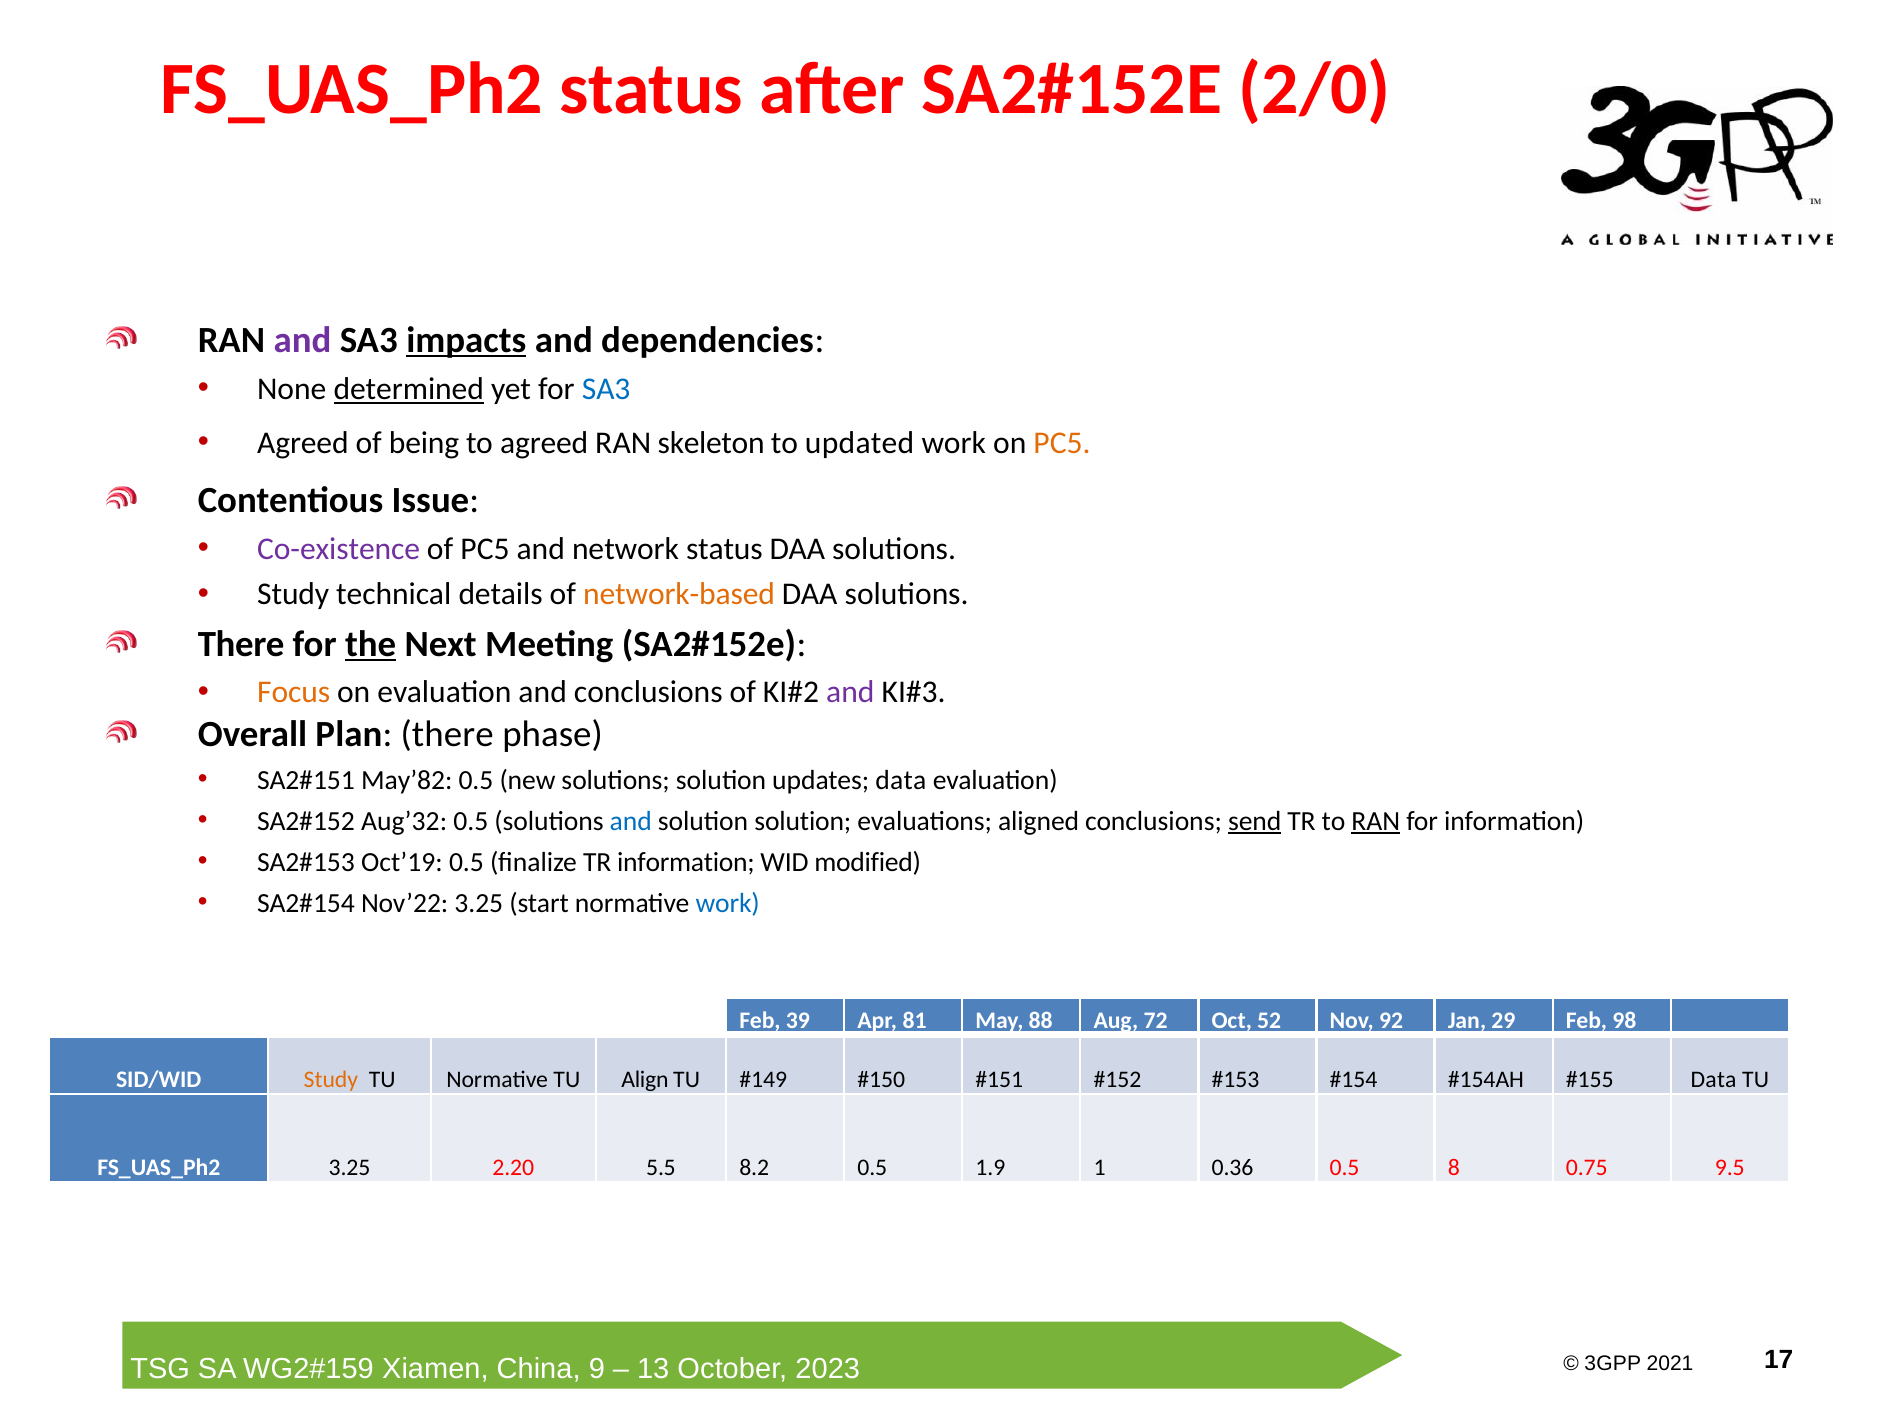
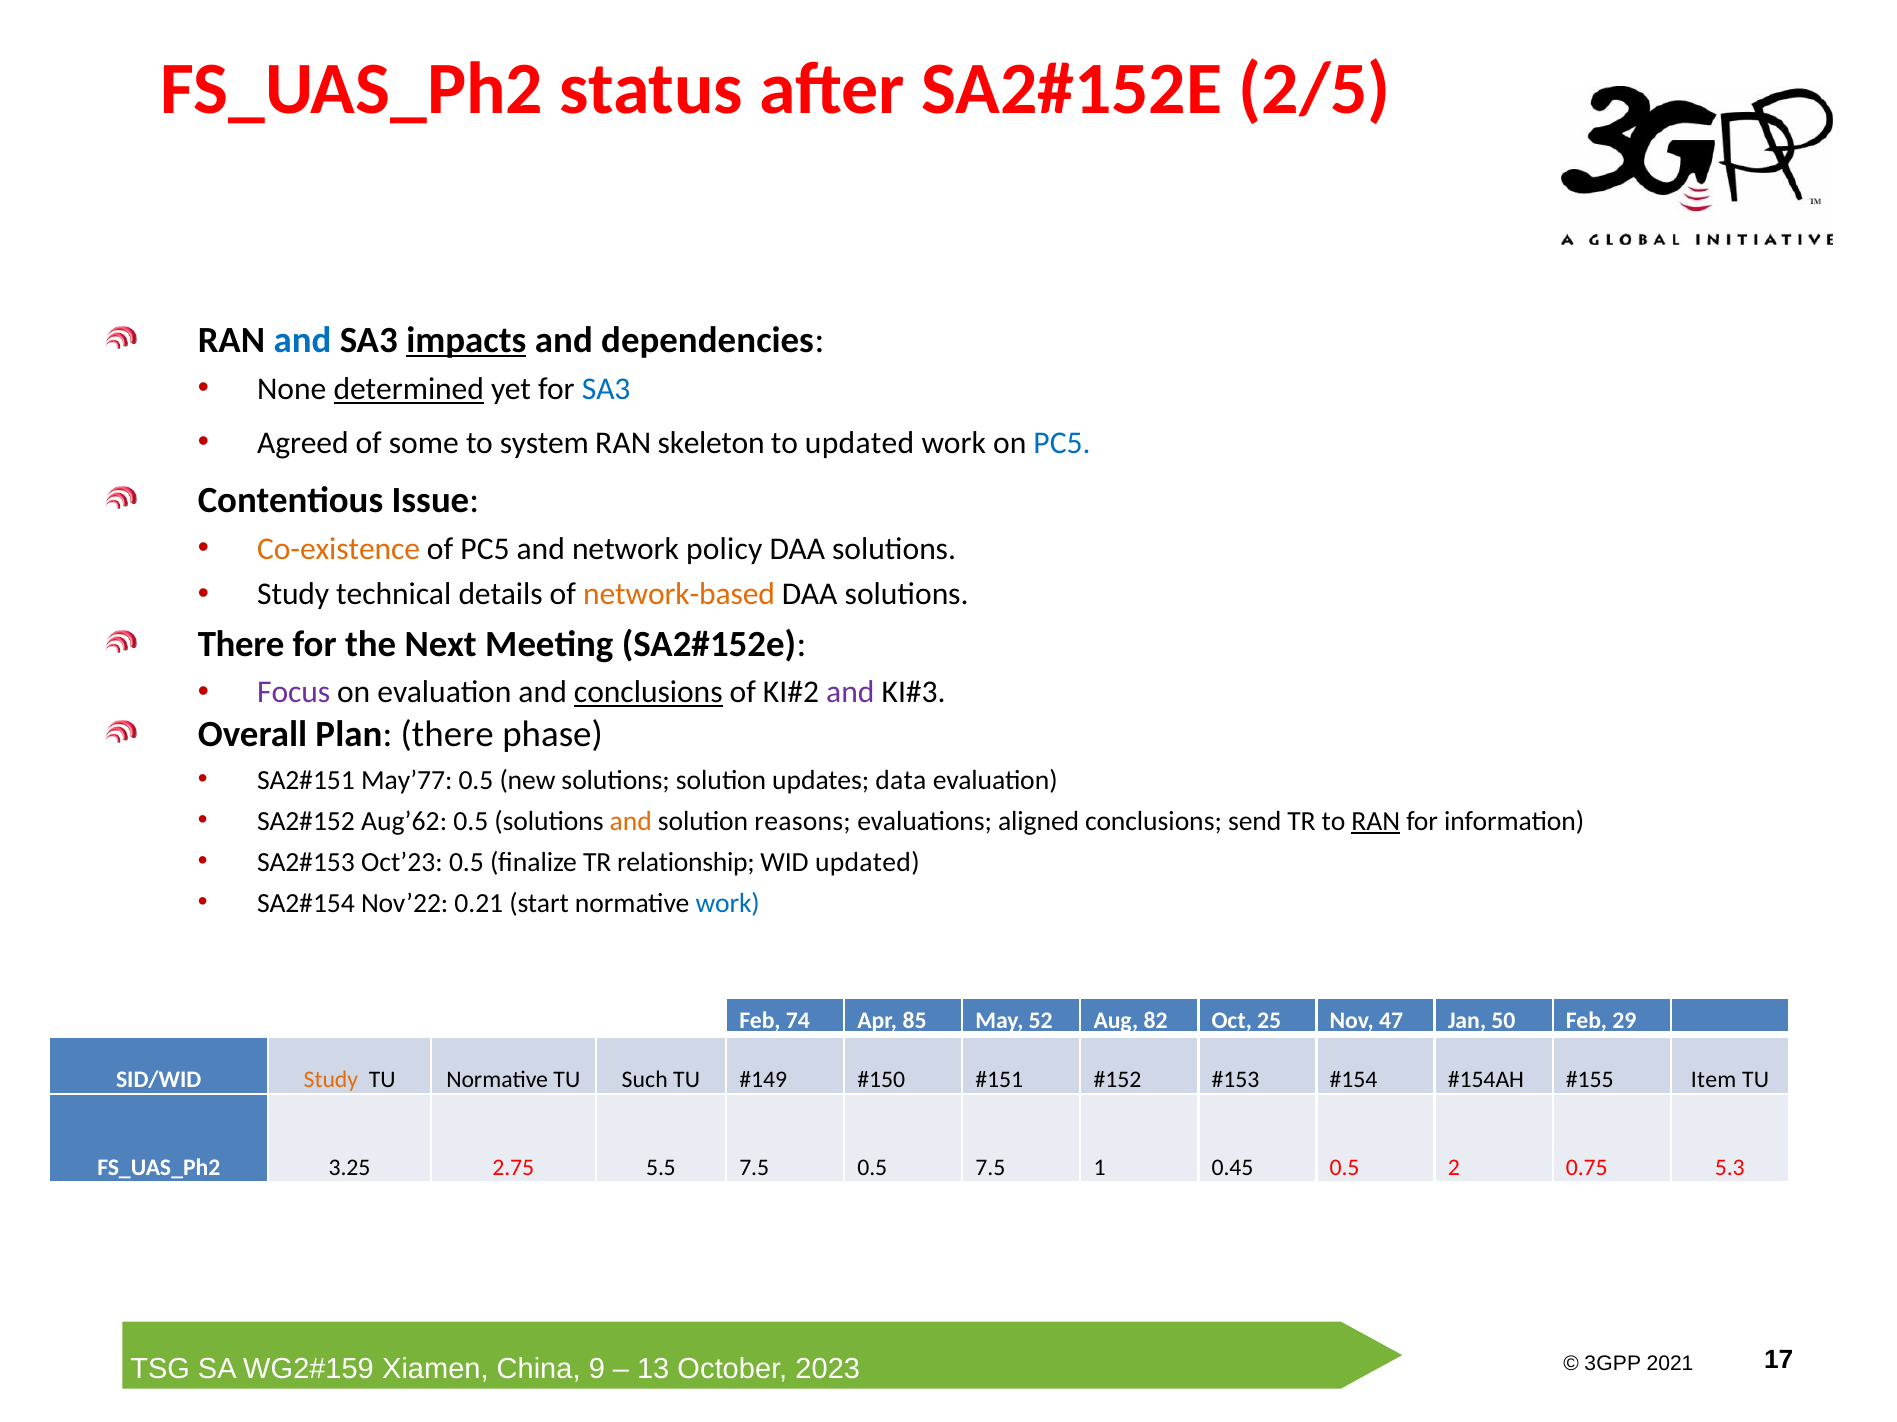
2/0: 2/0 -> 2/5 (1315, 89)
and colour: purple -> blue (303, 341)
being: being -> some (424, 443)
to agreed: agreed -> system (544, 443)
PC5 colour: orange -> blue (1062, 443)
Co-existence colour: purple -> orange (339, 549)
network status: status -> policy (724, 549)
the underline: present -> none (371, 644)
Focus colour: orange -> purple (294, 693)
conclusions underline: none -> present (648, 693)
May’82: May’82 -> May’77 (407, 780)
Aug’32: Aug’32 -> Aug’62 (404, 821)
and colour: blue -> orange (631, 821)
solution solution: solution -> reasons (803, 821)
send underline: present -> none (1255, 821)
Oct’19: Oct’19 -> Oct’23 (402, 863)
TR information: information -> relationship (686, 863)
WID modified: modified -> updated (867, 863)
Nov’22 3.25: 3.25 -> 0.21 (479, 904)
39: 39 -> 74 (798, 1021)
81: 81 -> 85 (915, 1021)
88: 88 -> 52 (1041, 1021)
72: 72 -> 82 (1156, 1021)
52: 52 -> 25 (1269, 1021)
92: 92 -> 47 (1391, 1021)
29: 29 -> 50 (1503, 1021)
98: 98 -> 29 (1624, 1021)
Align: Align -> Such (645, 1080)
Data: Data -> Item (1714, 1080)
2.20: 2.20 -> 2.75 (513, 1169)
5.5 8.2: 8.2 -> 7.5 (754, 1169)
0.5 1.9: 1.9 -> 7.5 (990, 1169)
0.36: 0.36 -> 0.45 (1233, 1169)
8: 8 -> 2 (1454, 1169)
9.5: 9.5 -> 5.3 (1730, 1169)
